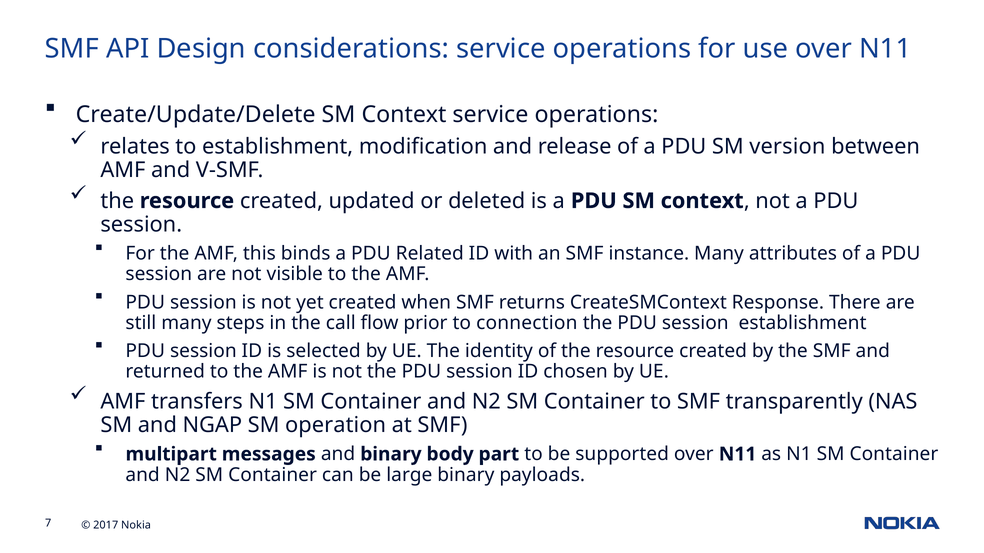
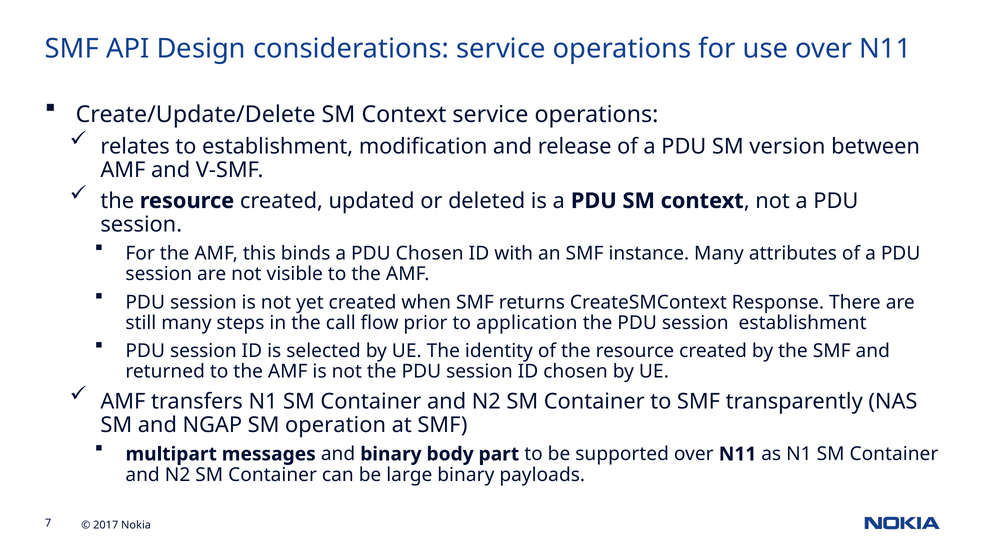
PDU Related: Related -> Chosen (430, 254)
connection: connection -> application (527, 323)
